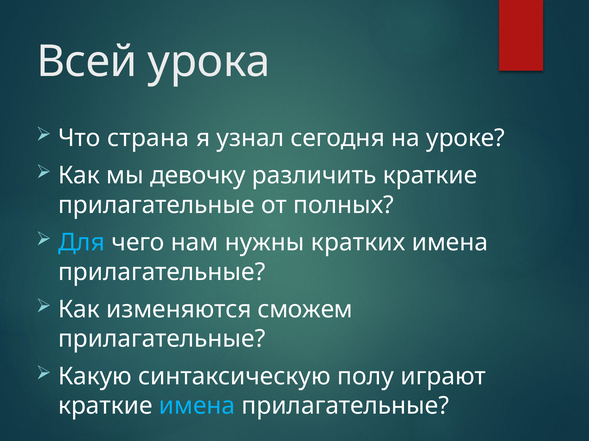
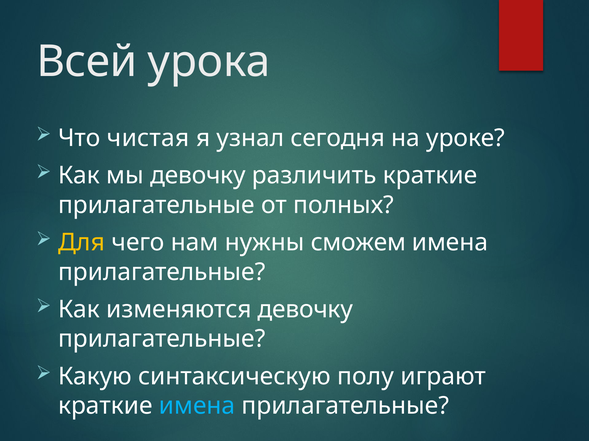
страна: страна -> чистая (148, 138)
Для colour: light blue -> yellow (82, 243)
кратких: кратких -> сможем (358, 243)
изменяются сможем: сможем -> девочку (305, 310)
